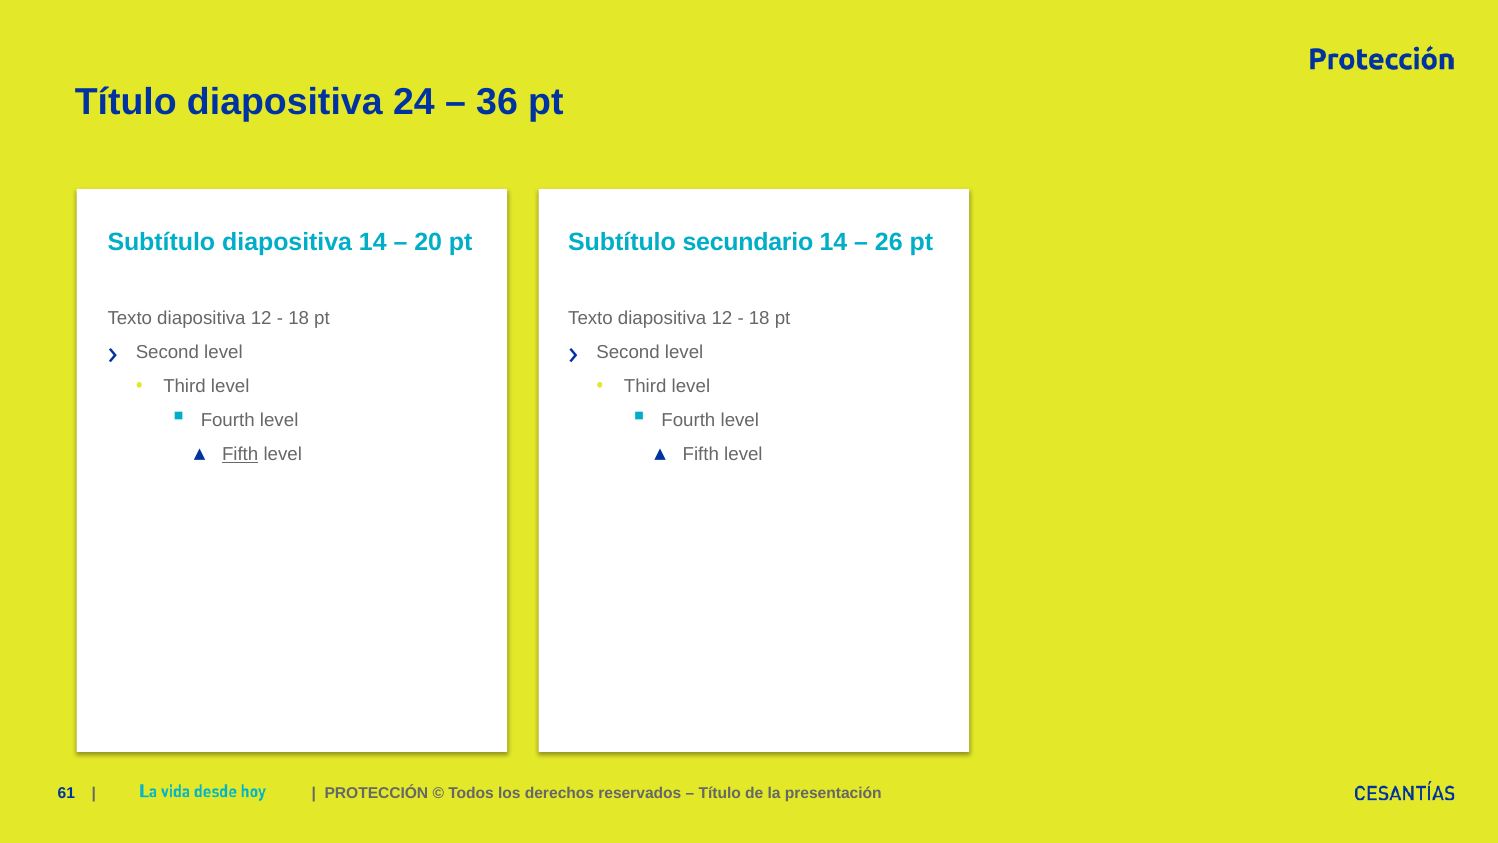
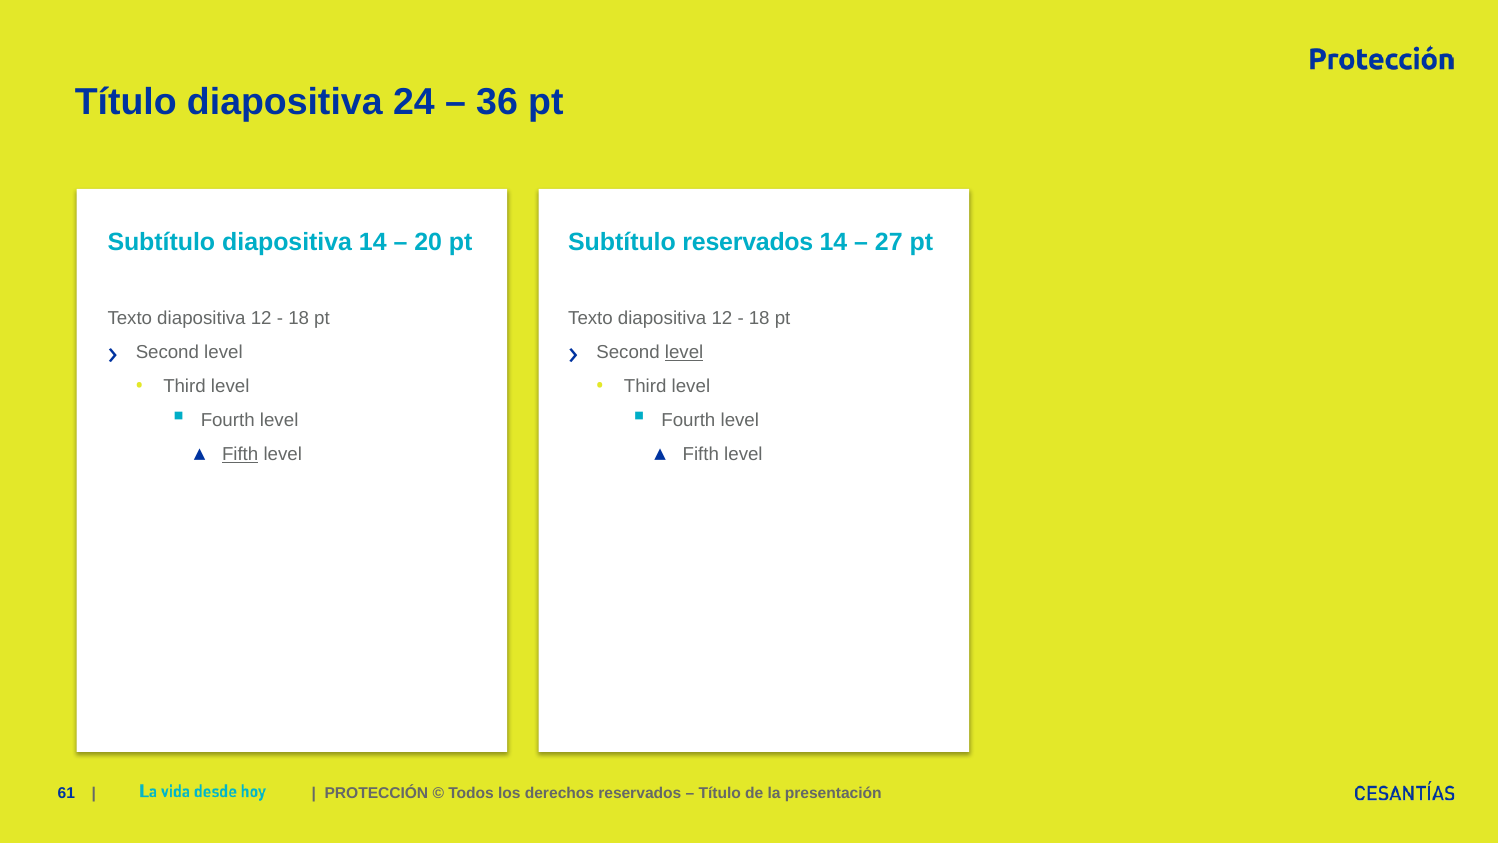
Subtítulo secundario: secundario -> reservados (748, 242)
26: 26 -> 27 (889, 242)
level underline: none -> present (684, 353)
